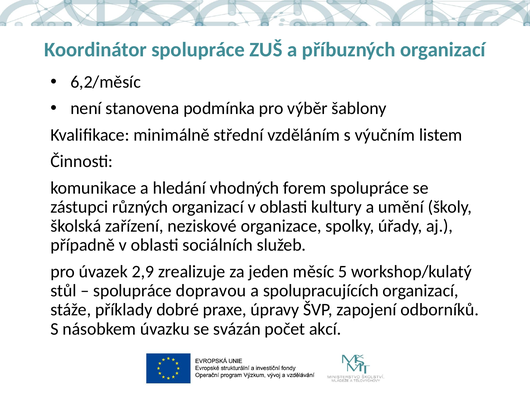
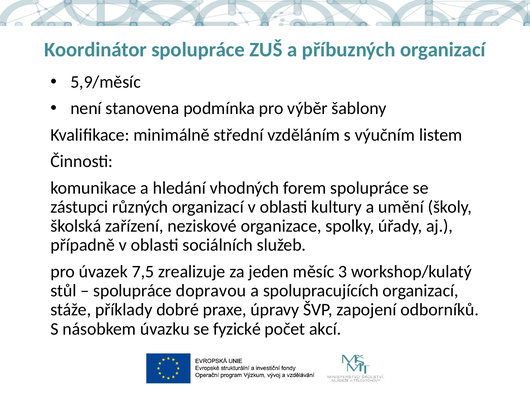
6,2/měsíc: 6,2/měsíc -> 5,9/měsíc (106, 82)
2,9: 2,9 -> 7,5 (143, 271)
5: 5 -> 3 (343, 271)
svázán: svázán -> fyzické (237, 328)
